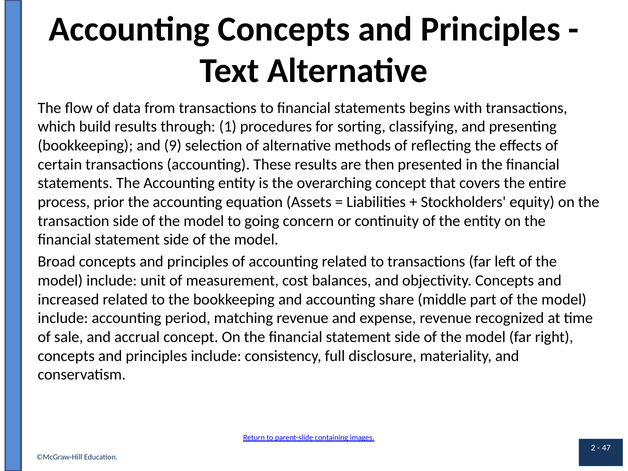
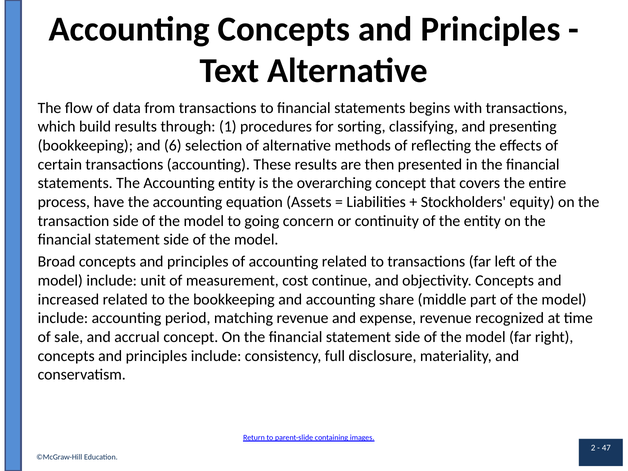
9: 9 -> 6 (173, 146)
prior: prior -> have (109, 202)
balances: balances -> continue (342, 281)
